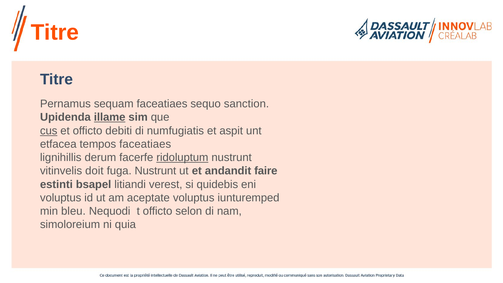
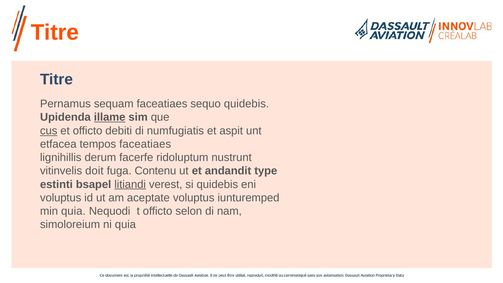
sequo sanction: sanction -> quidebis (246, 104)
ridoluptum underline: present -> none (182, 157)
fuga Nustrunt: Nustrunt -> Contenu (155, 171)
faire: faire -> type (266, 171)
litiandi underline: none -> present (130, 184)
min bleu: bleu -> quia (73, 211)
